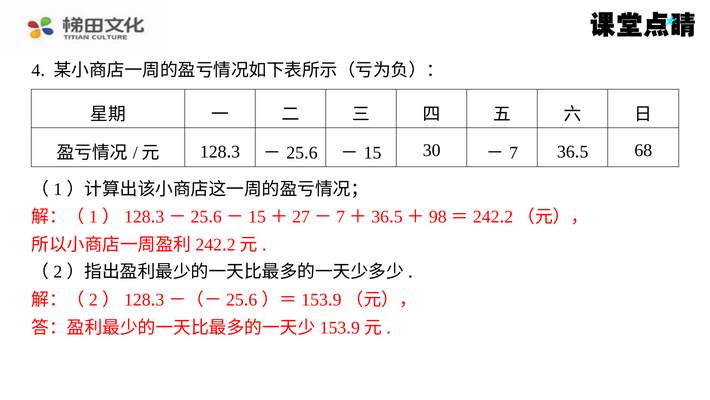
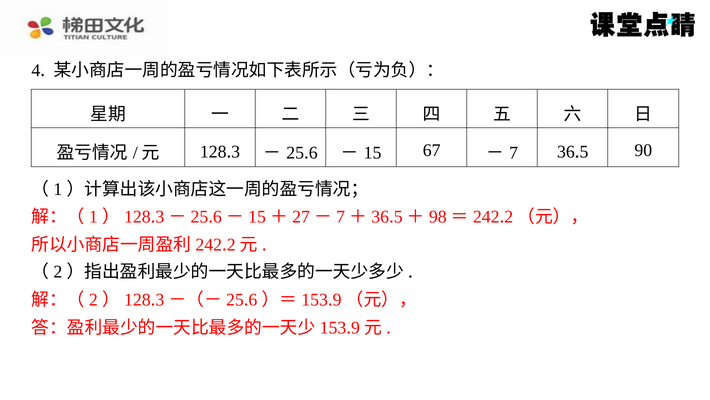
30: 30 -> 67 (432, 150)
68: 68 -> 90 (643, 150)
